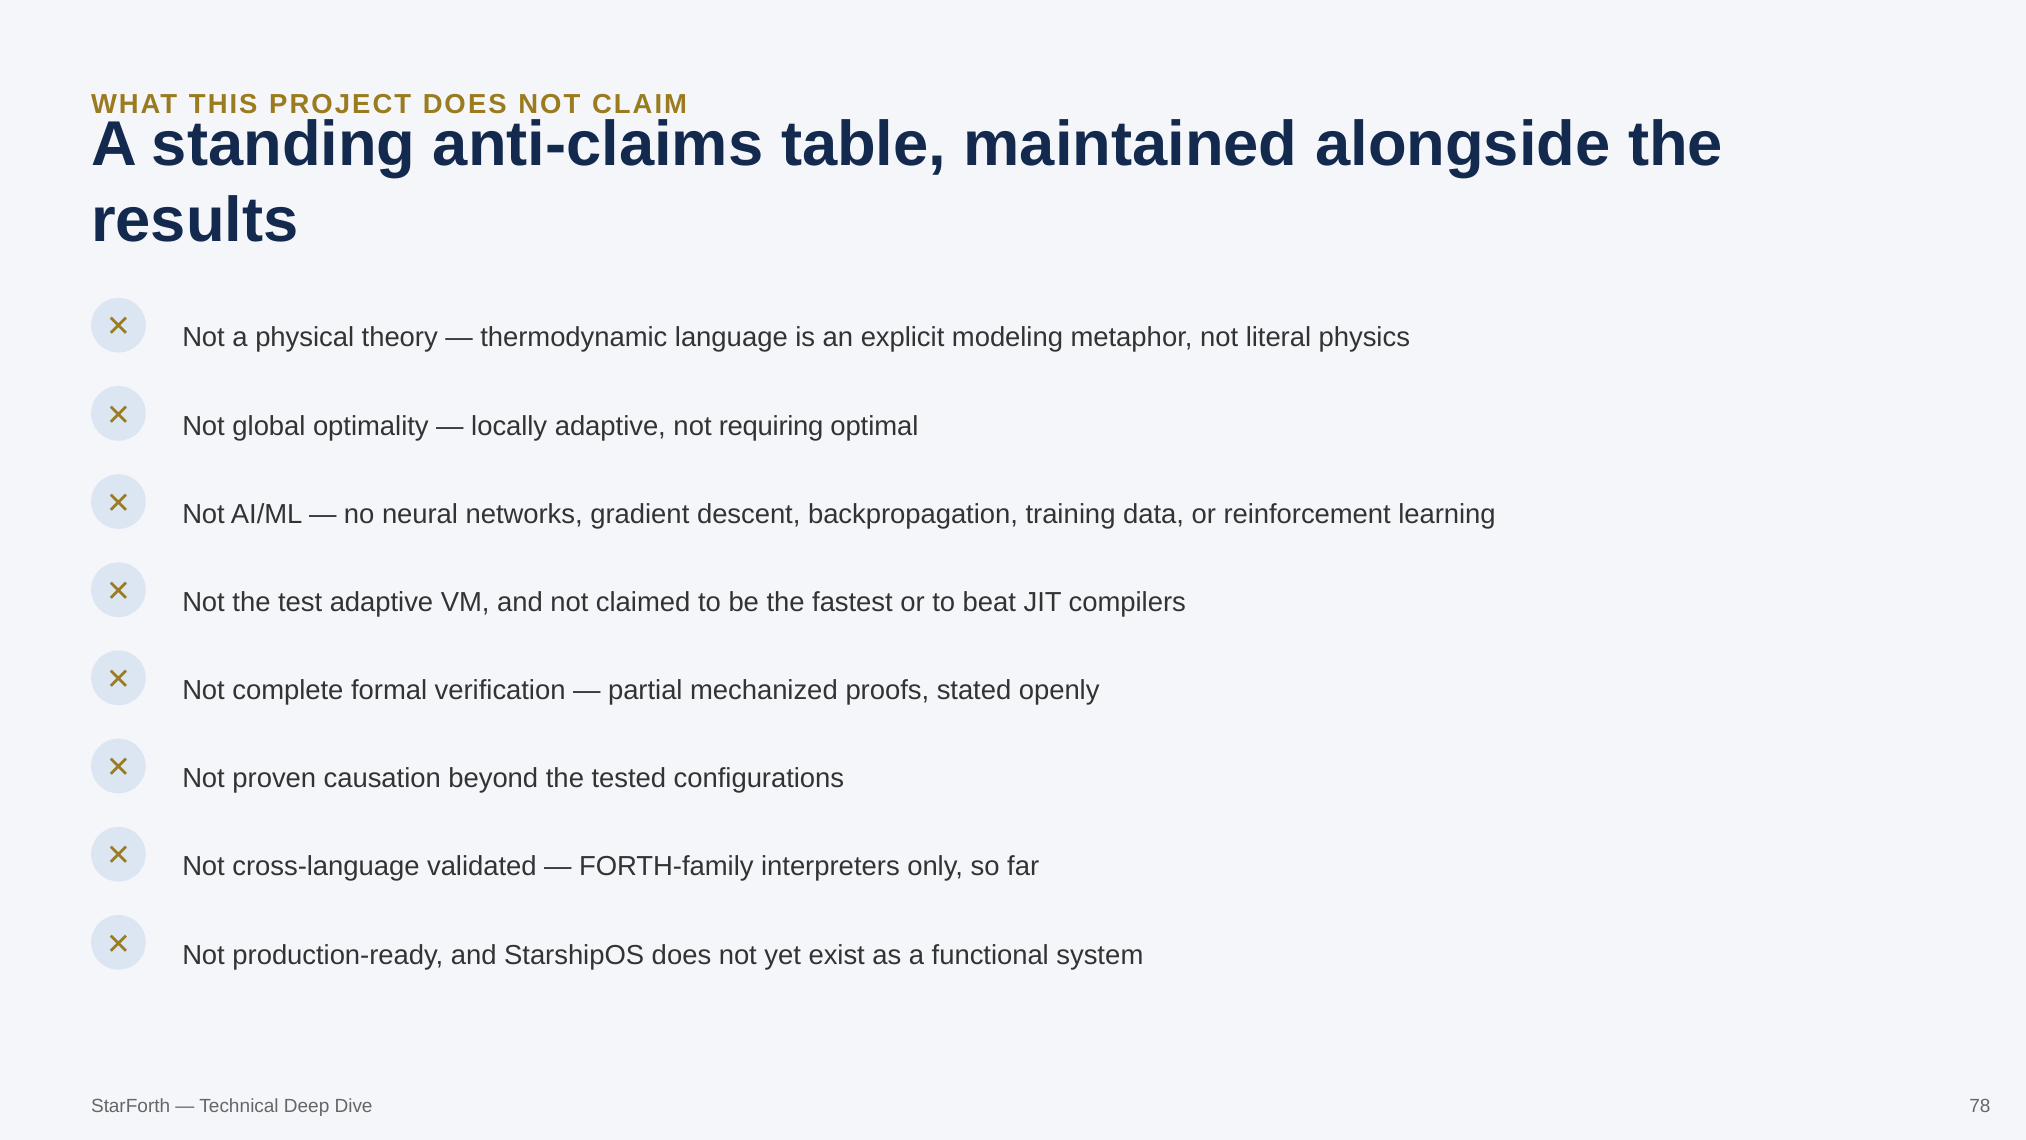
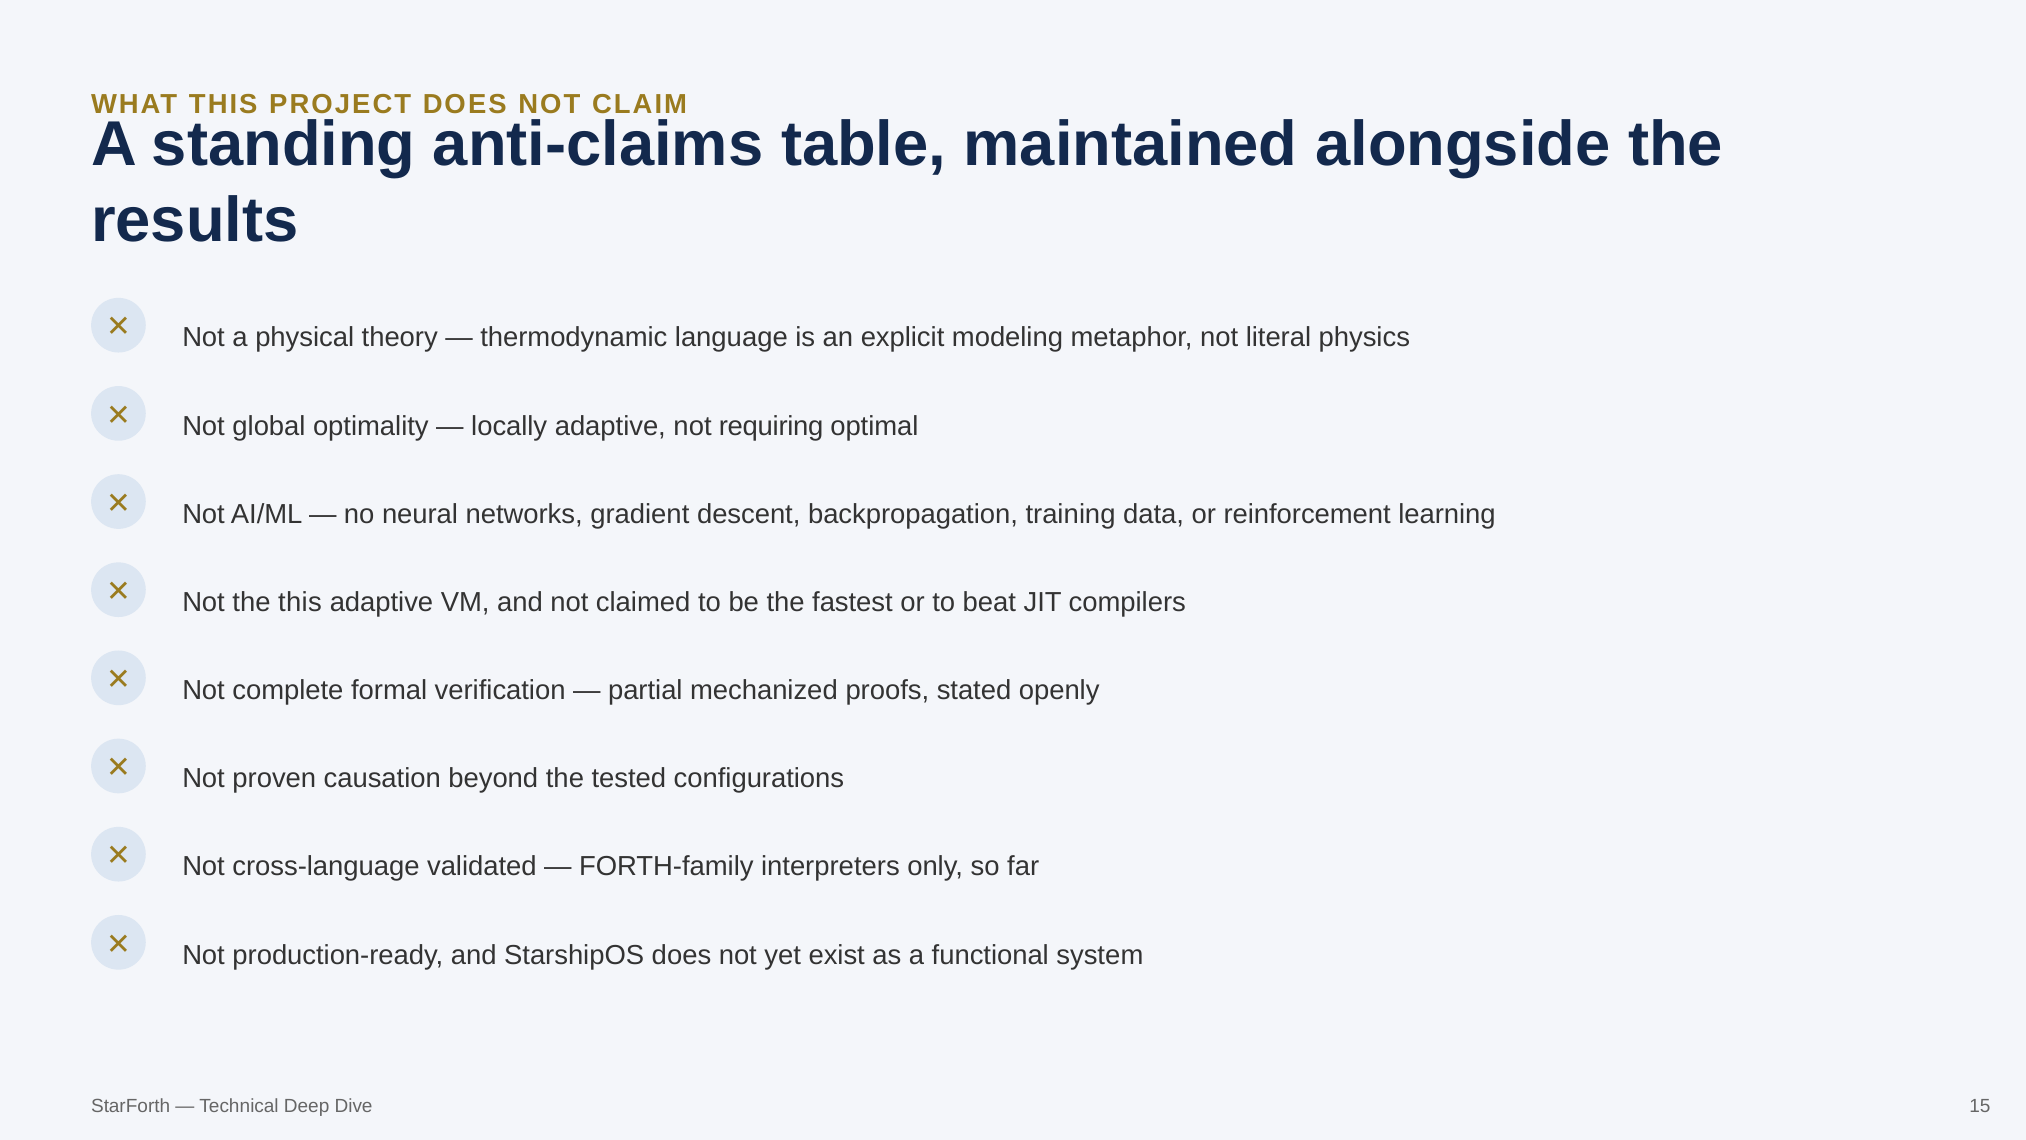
the test: test -> this (300, 602)
78: 78 -> 15 (1980, 1106)
